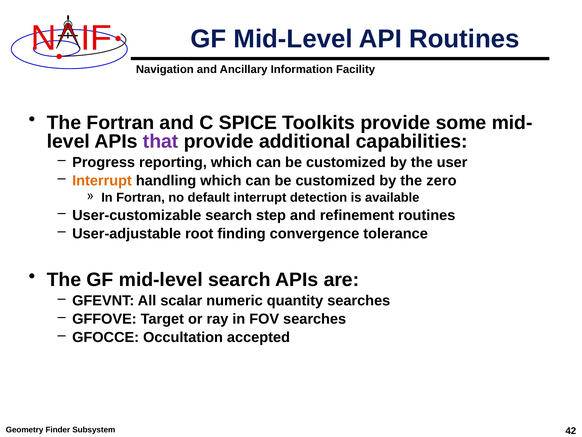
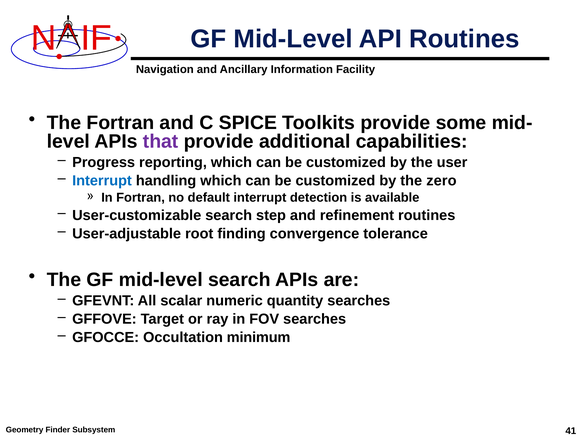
Interrupt colour: orange -> blue (102, 180)
accepted: accepted -> minimum (259, 337)
42: 42 -> 41 (571, 431)
